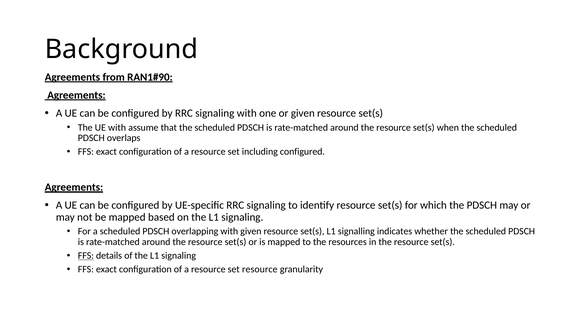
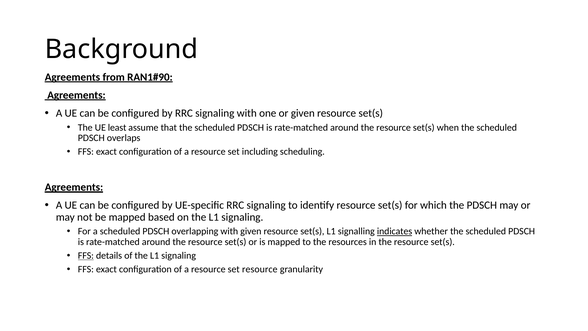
UE with: with -> least (117, 127)
including configured: configured -> scheduling (302, 152)
indicates underline: none -> present (395, 231)
